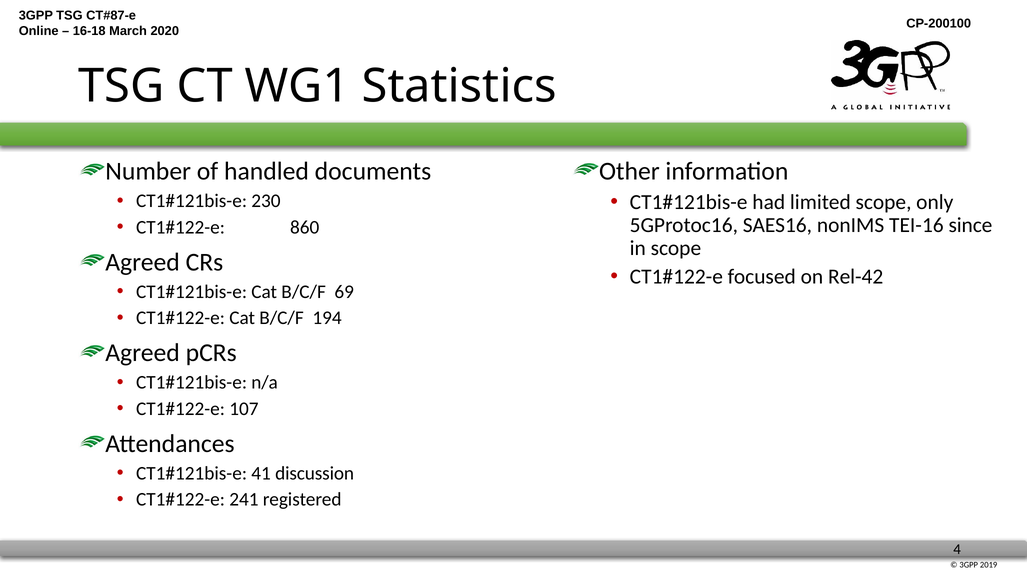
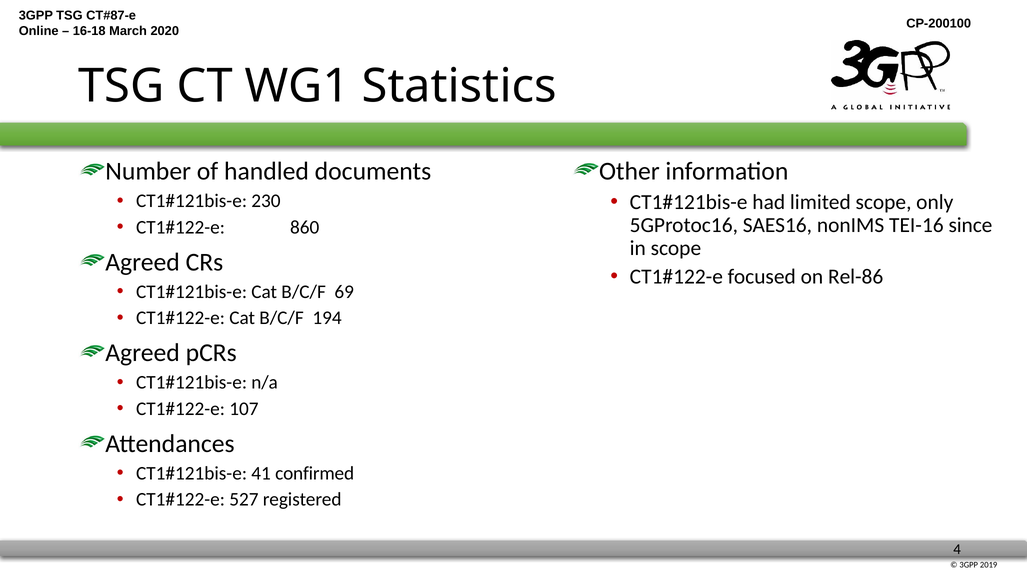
Rel-42: Rel-42 -> Rel-86 (856, 276)
discussion: discussion -> confirmed (315, 473)
241: 241 -> 527 (244, 499)
